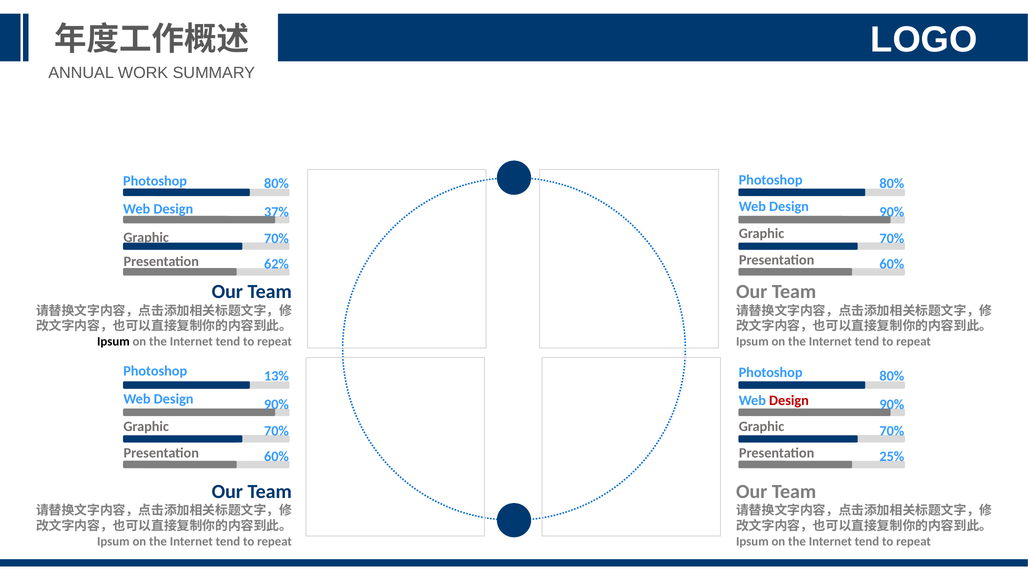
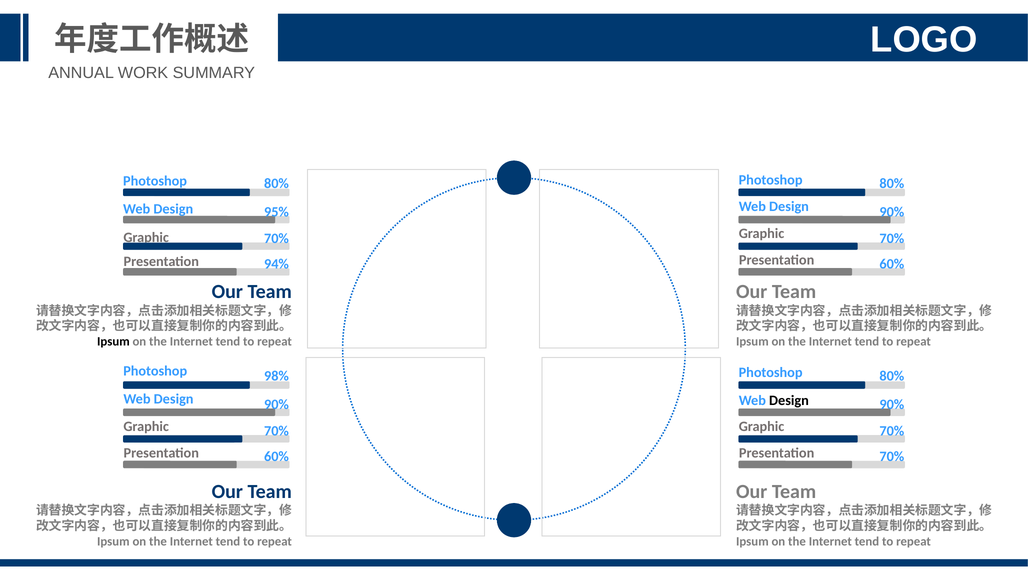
37%: 37% -> 95% (276, 212)
62%: 62% -> 94% (276, 264)
13%: 13% -> 98% (276, 376)
Design colour: red -> black (789, 401)
Presentation 25%: 25% -> 70% (892, 457)
